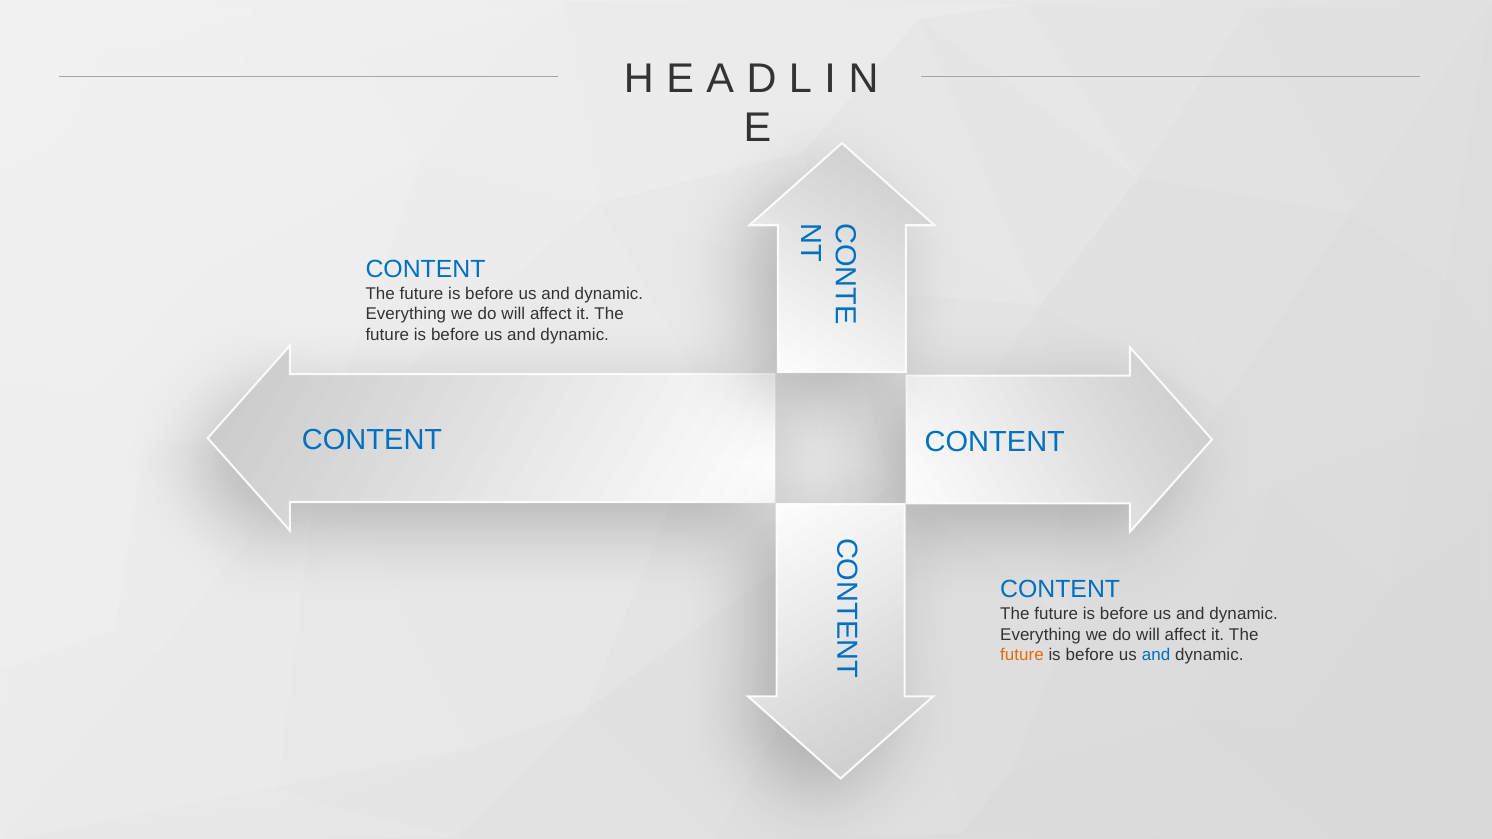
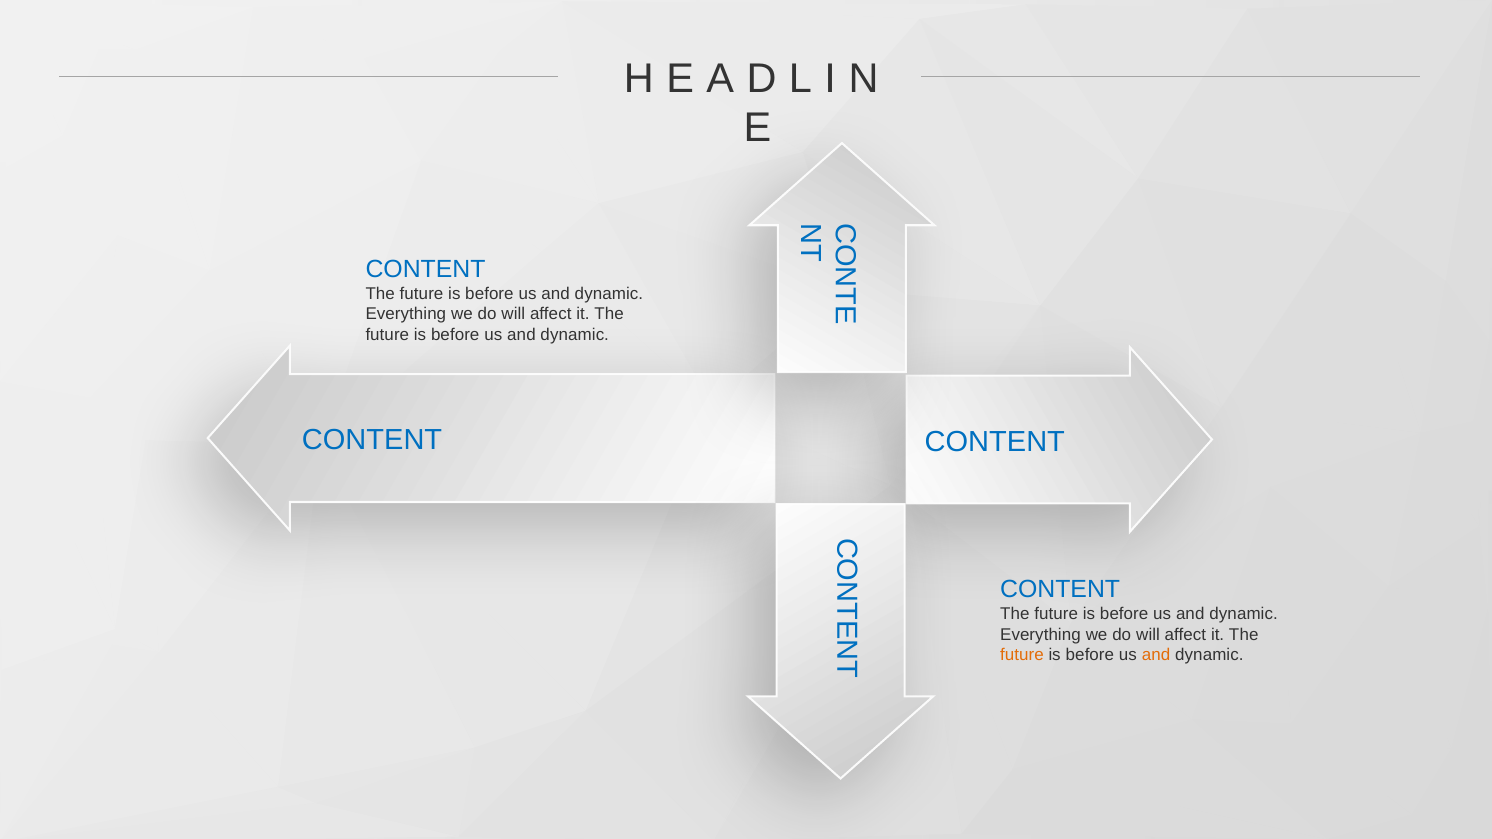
and colour: blue -> orange (1156, 655)
